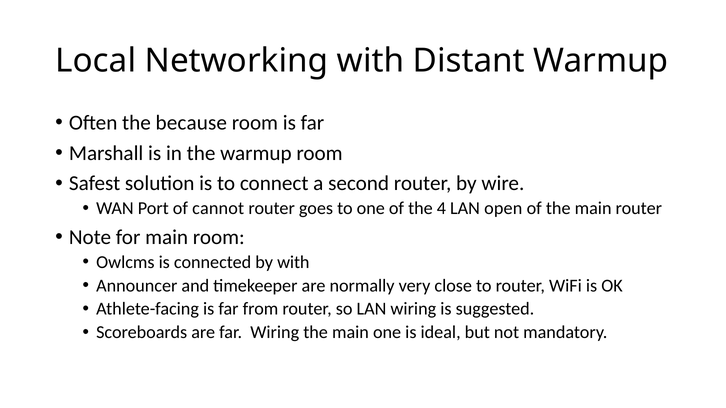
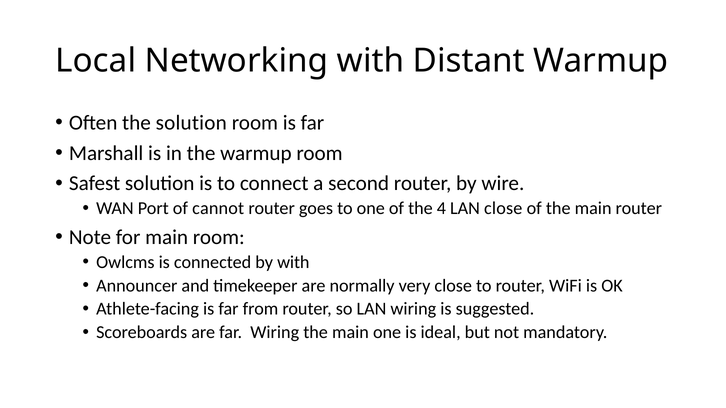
the because: because -> solution (191, 123)
LAN open: open -> close (503, 209)
